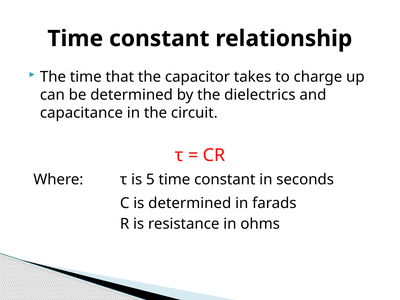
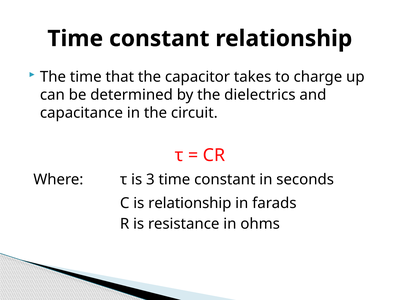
5: 5 -> 3 (150, 180)
is determined: determined -> relationship (190, 203)
